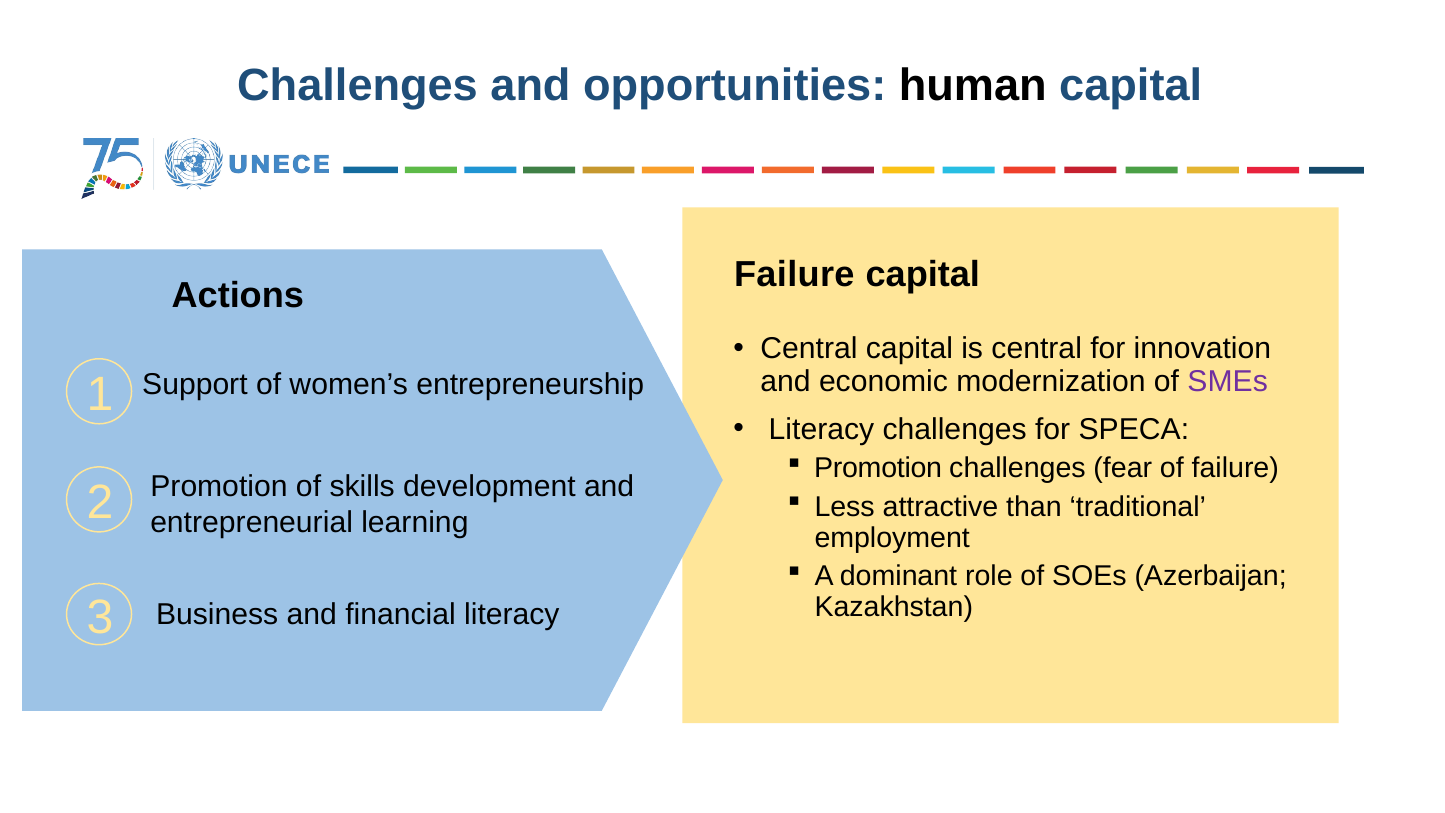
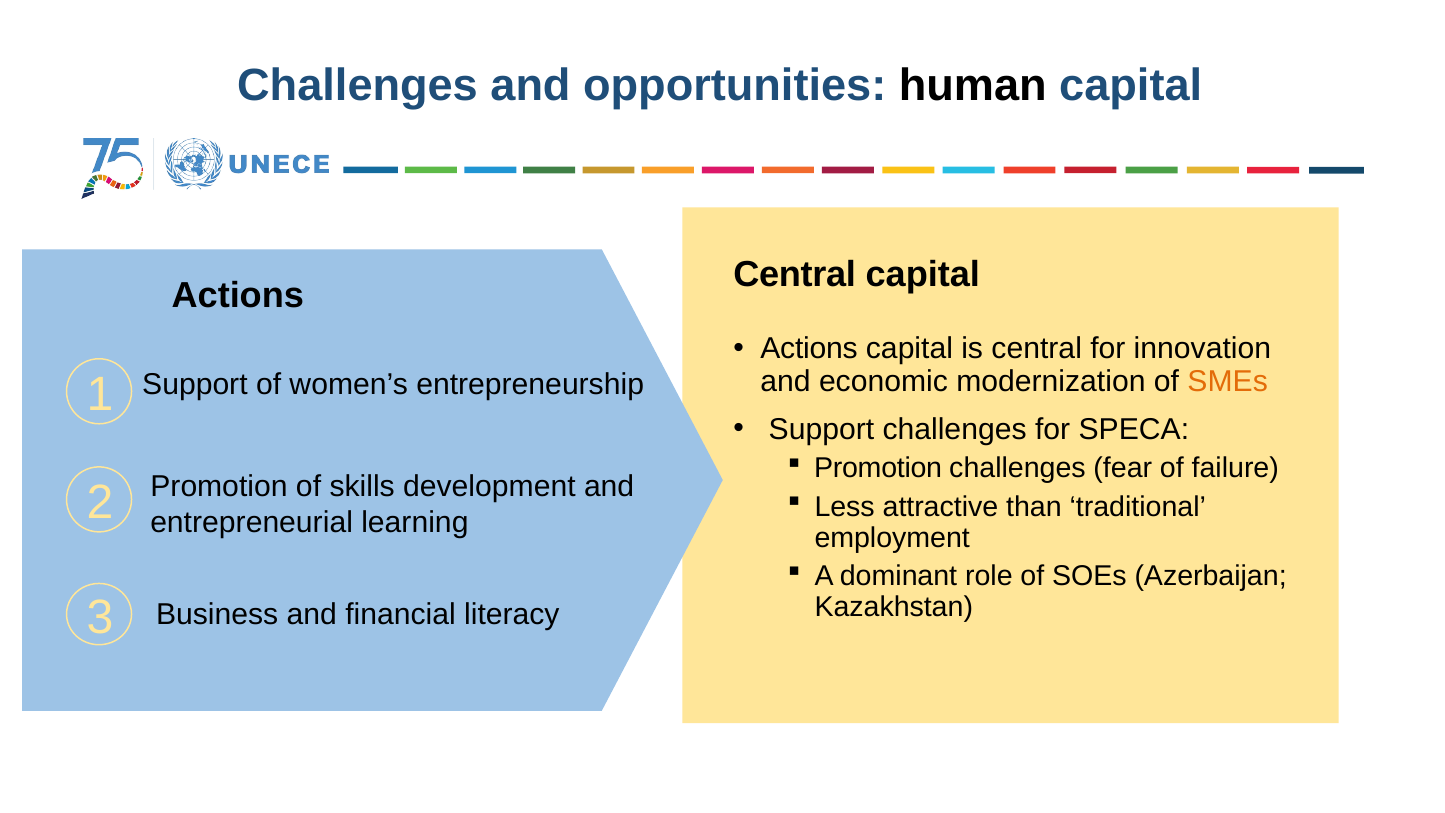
Failure: Failure -> Central (795, 275)
Central: Central -> Actions (809, 349)
SMEs colour: purple -> orange (1228, 381)
Literacy: Literacy -> Support (821, 429)
